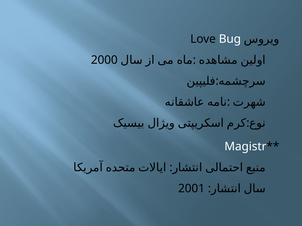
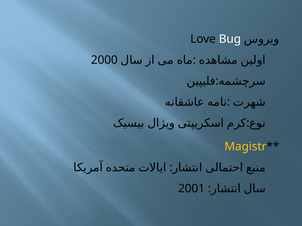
Magistr colour: white -> yellow (245, 147)
